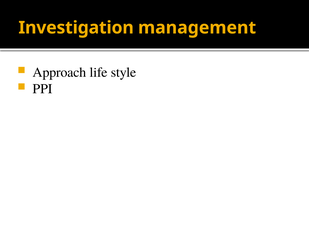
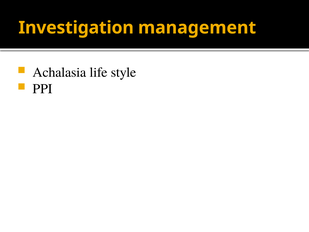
Approach: Approach -> Achalasia (59, 72)
